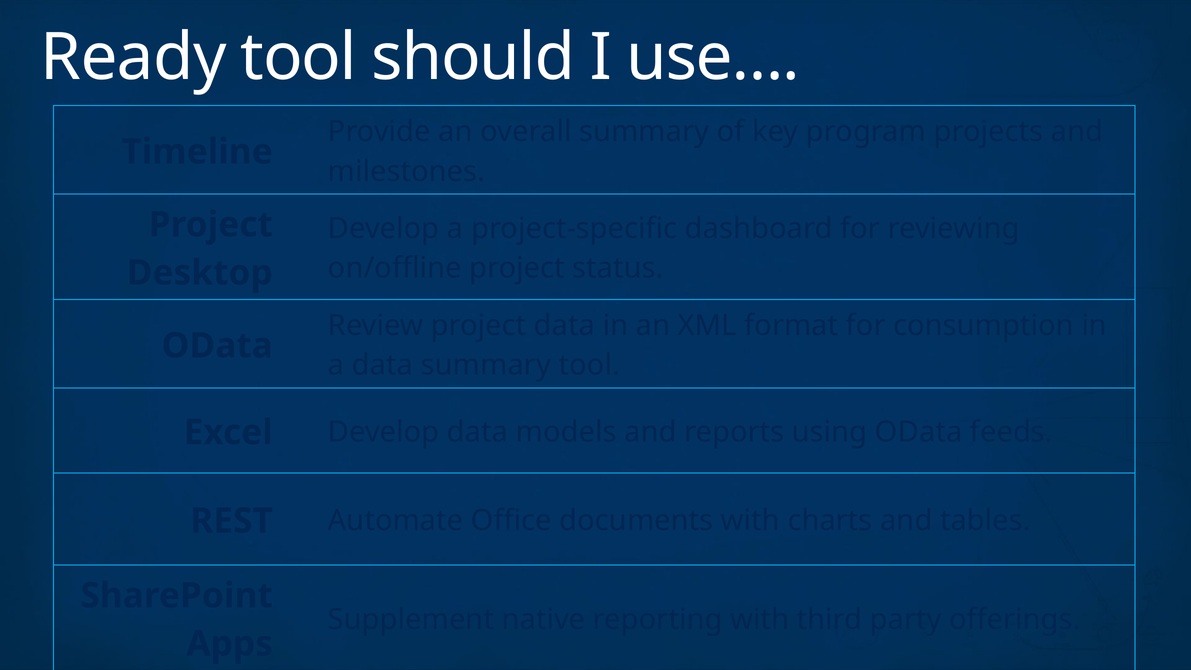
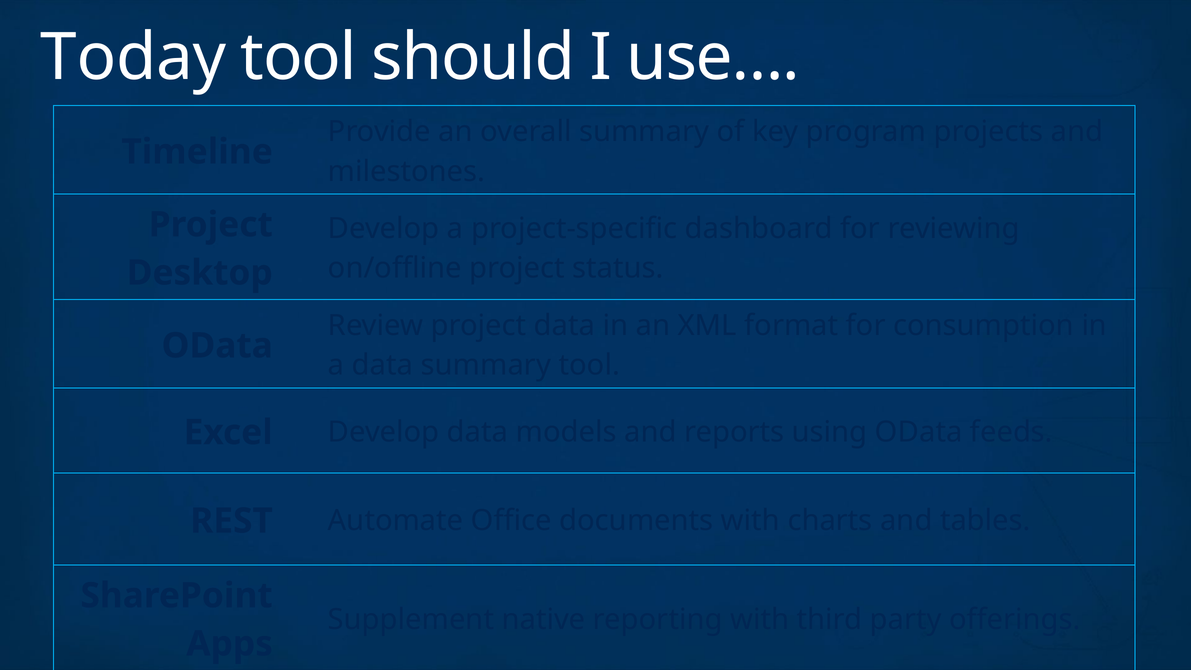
Ready: Ready -> Today (133, 58)
